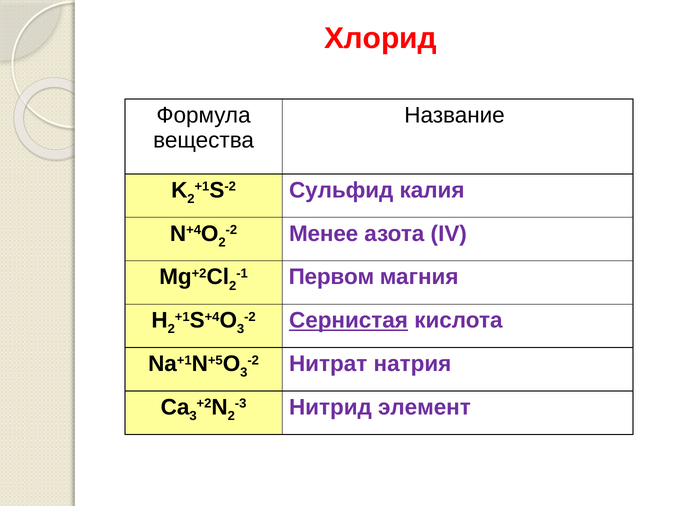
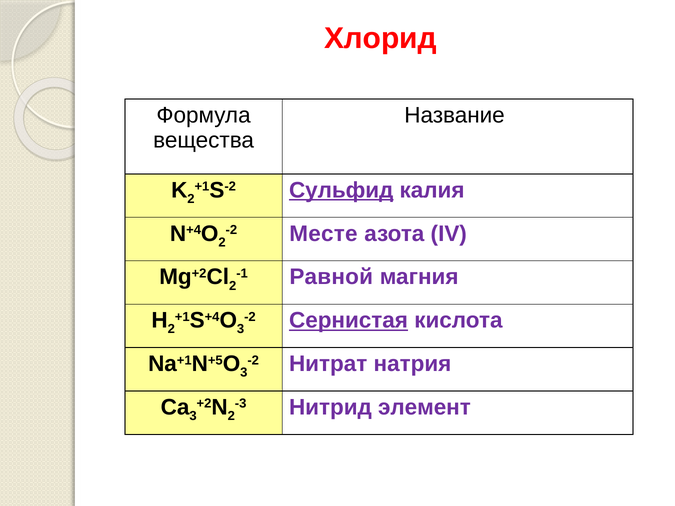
Сульфид underline: none -> present (341, 190)
Менее: Менее -> Месте (323, 234)
Первом: Первом -> Равной (331, 277)
